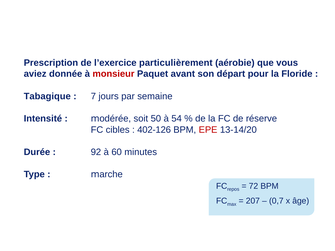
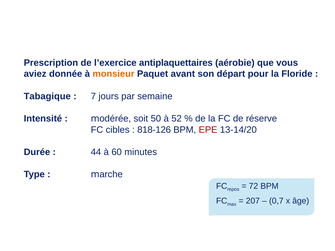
particulièrement: particulièrement -> antiplaquettaires (176, 63)
monsieur colour: red -> orange (114, 74)
54: 54 -> 52 (177, 119)
402-126: 402-126 -> 818-126 (154, 130)
92: 92 -> 44 (96, 152)
